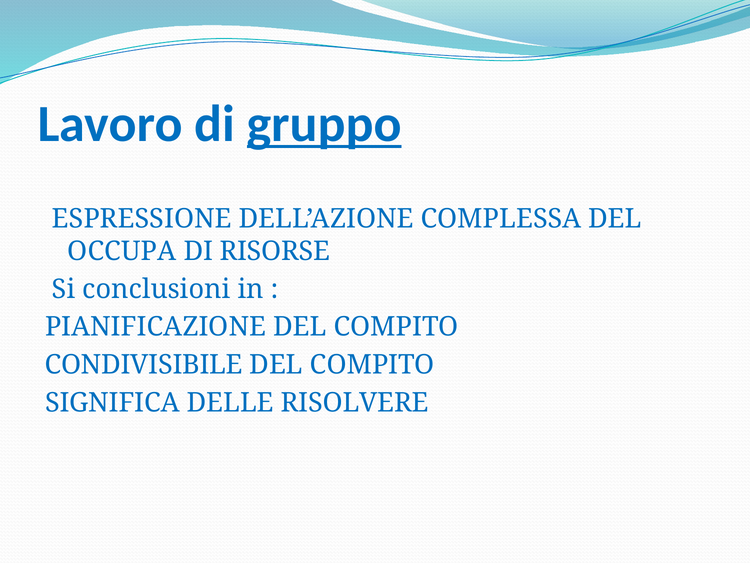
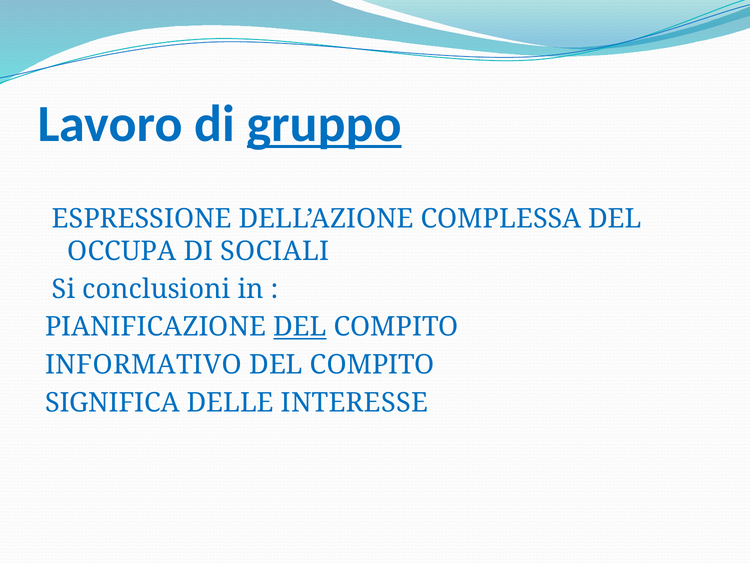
RISORSE: RISORSE -> SOCIALI (275, 251)
DEL underline: none -> present (300, 327)
CONDIVISIBILE: CONDIVISIBILE -> INFORMATIVO (144, 365)
RISOLVERE: RISOLVERE -> INTERESSE (354, 403)
